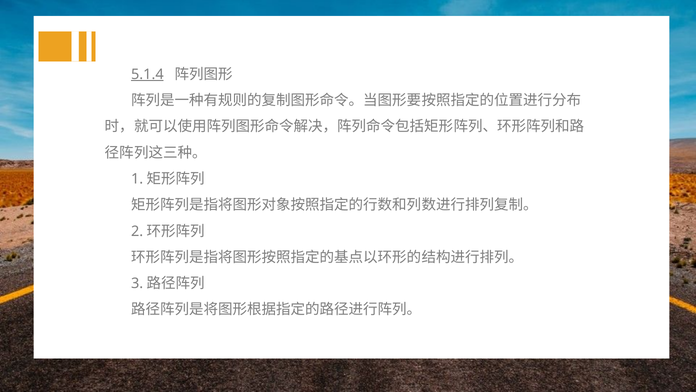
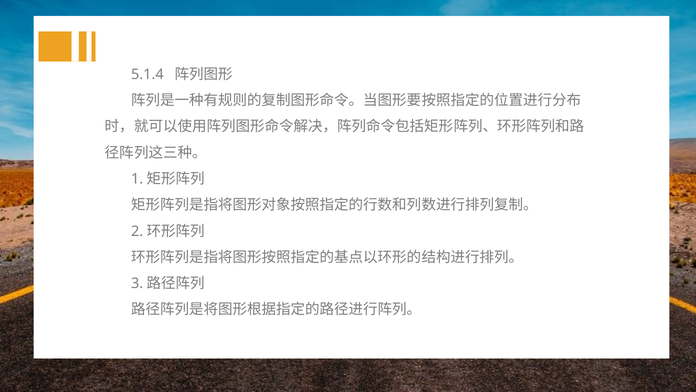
5.1.4 underline: present -> none (147, 74)
